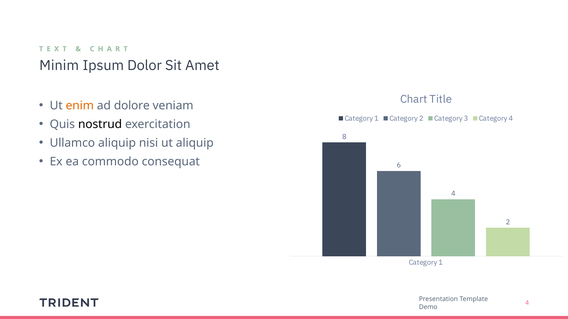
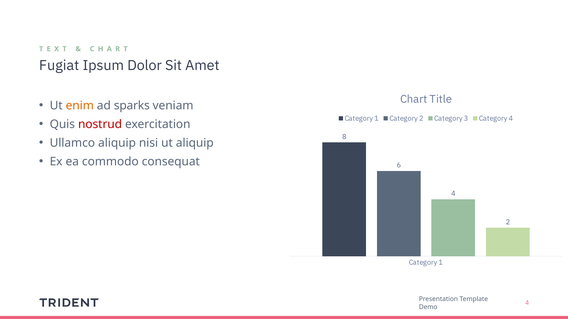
Minim: Minim -> Fugiat (59, 66)
dolore: dolore -> sparks (132, 106)
nostrud colour: black -> red (100, 124)
